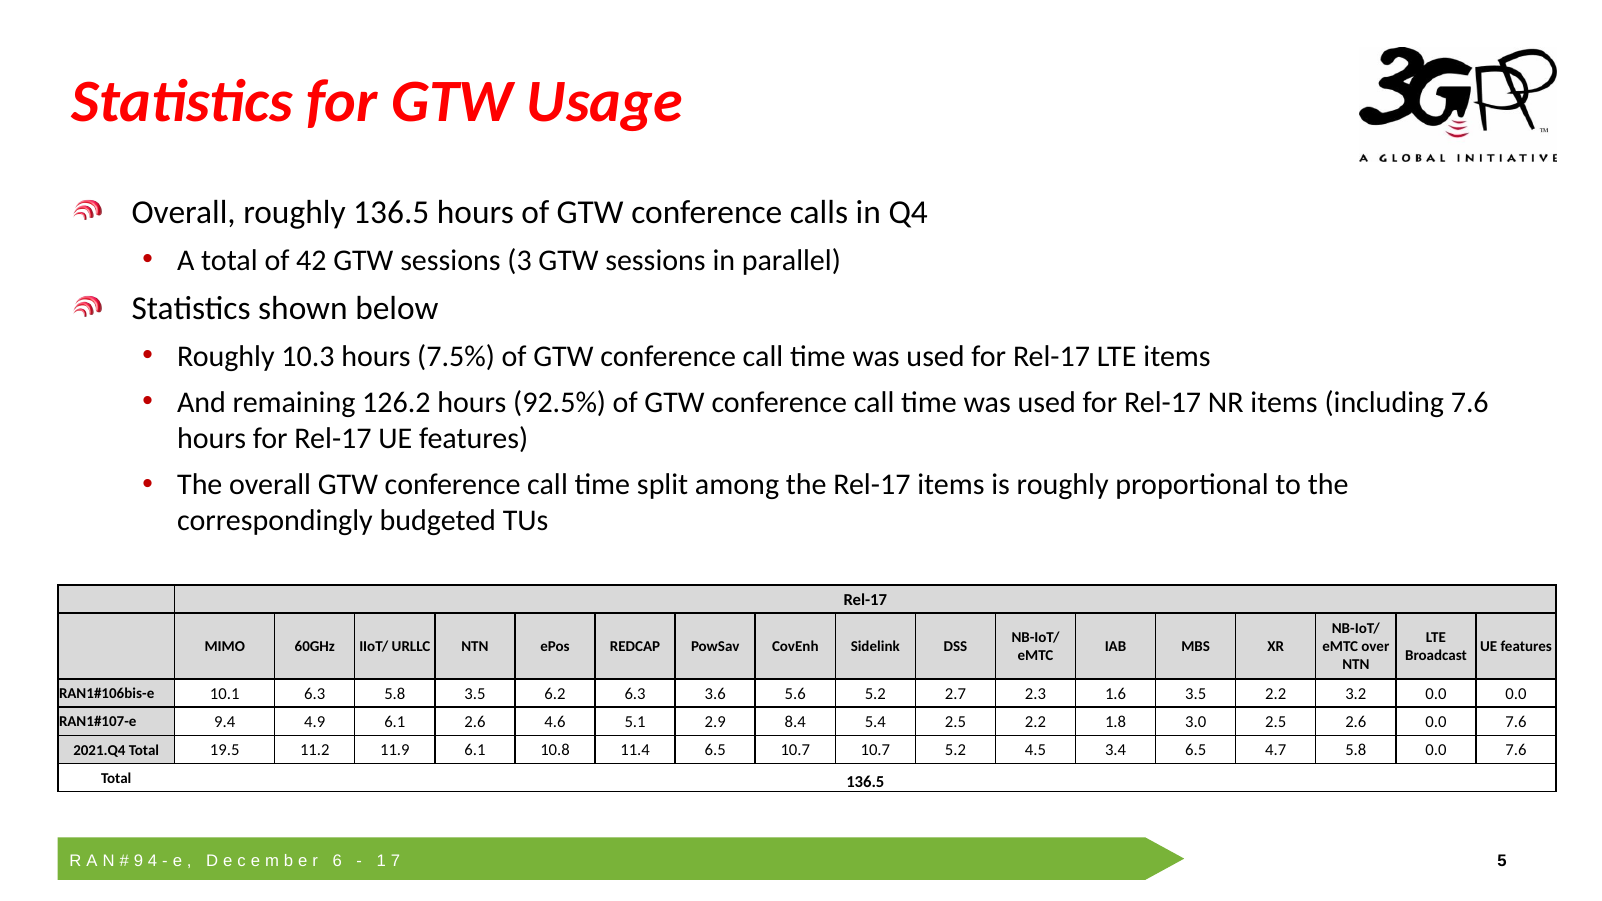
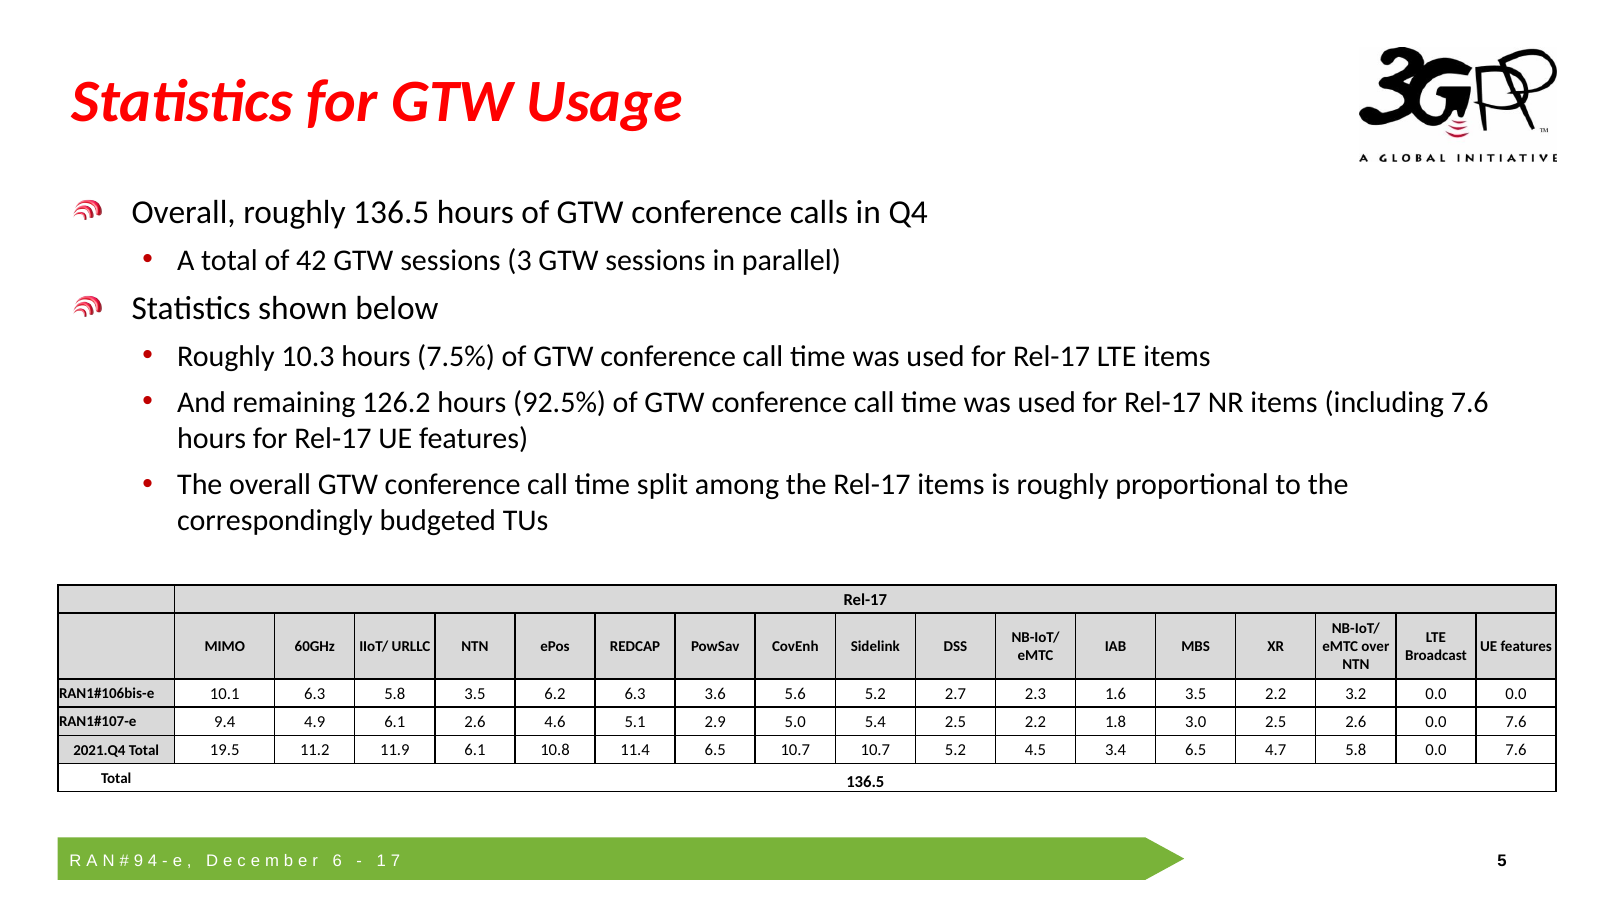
8.4: 8.4 -> 5.0 (795, 722)
